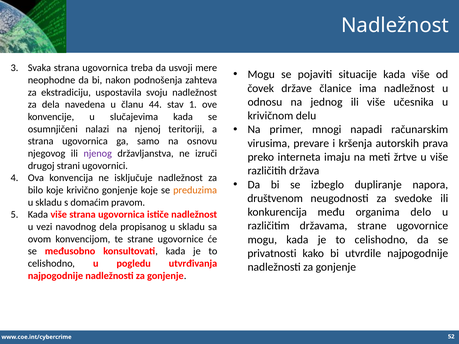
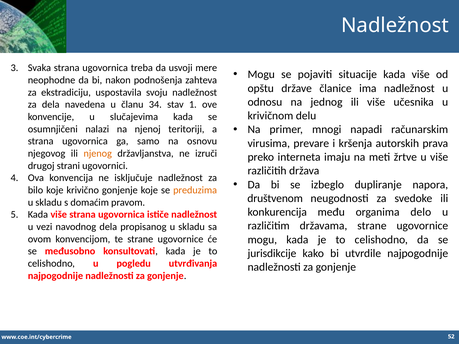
čovek: čovek -> opštu (261, 88)
44: 44 -> 34 (155, 105)
njenog colour: purple -> orange (98, 154)
privatnosti: privatnosti -> jurisdikcije (272, 254)
